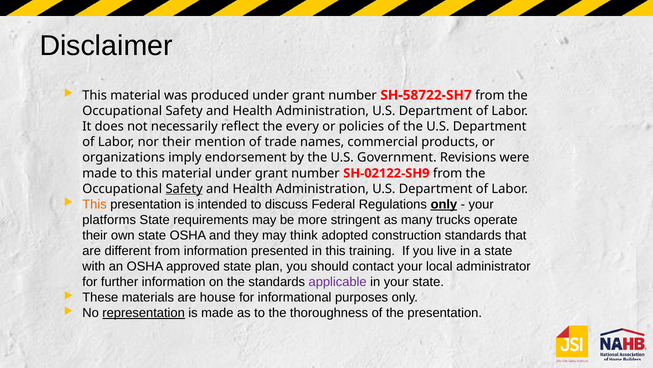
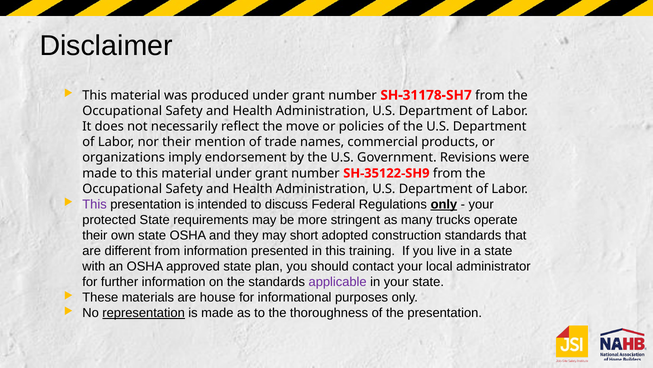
SH-58722-SH7: SH-58722-SH7 -> SH-31178-SH7 (426, 95)
every: every -> move (302, 126)
SH-02122-SH9: SH-02122-SH9 -> SH-35122-SH9 (386, 173)
Safety underline: present -> none (184, 188)
This colour: orange -> purple (95, 204)
platforms: platforms -> protected (109, 219)
think: think -> short (304, 235)
